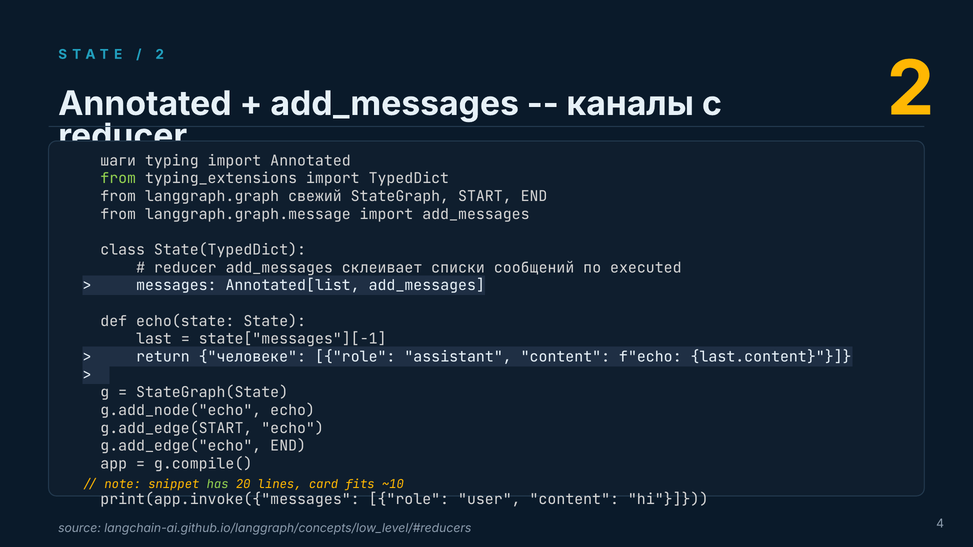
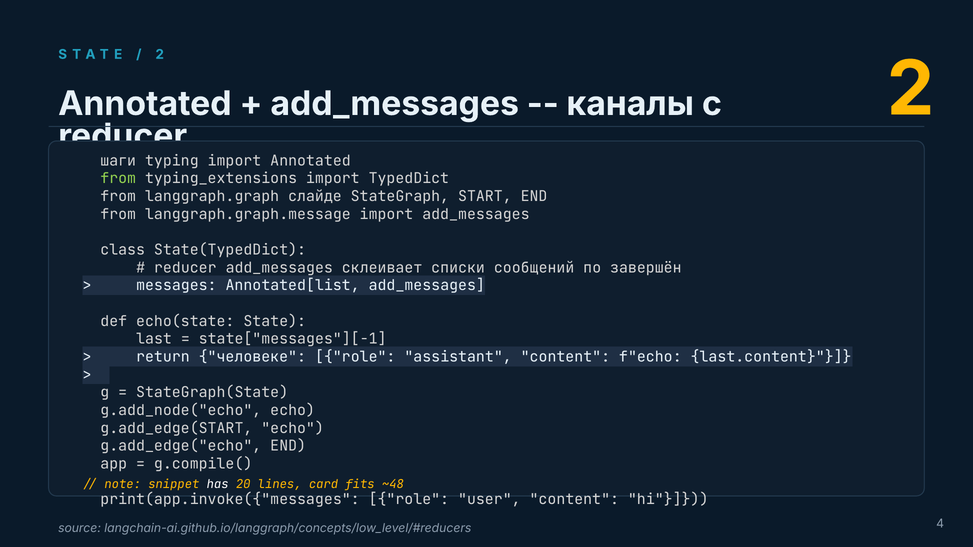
свежий: свежий -> слайде (315, 196)
executed: executed -> завершён (646, 268)
has colour: light green -> white (218, 484)
~10: ~10 -> ~48 (393, 484)
